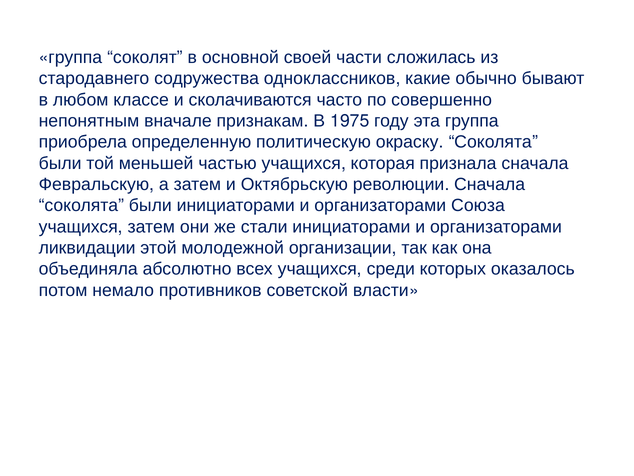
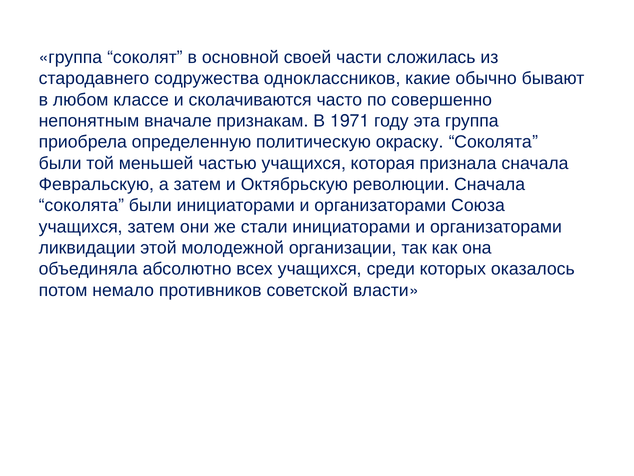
1975: 1975 -> 1971 (350, 121)
